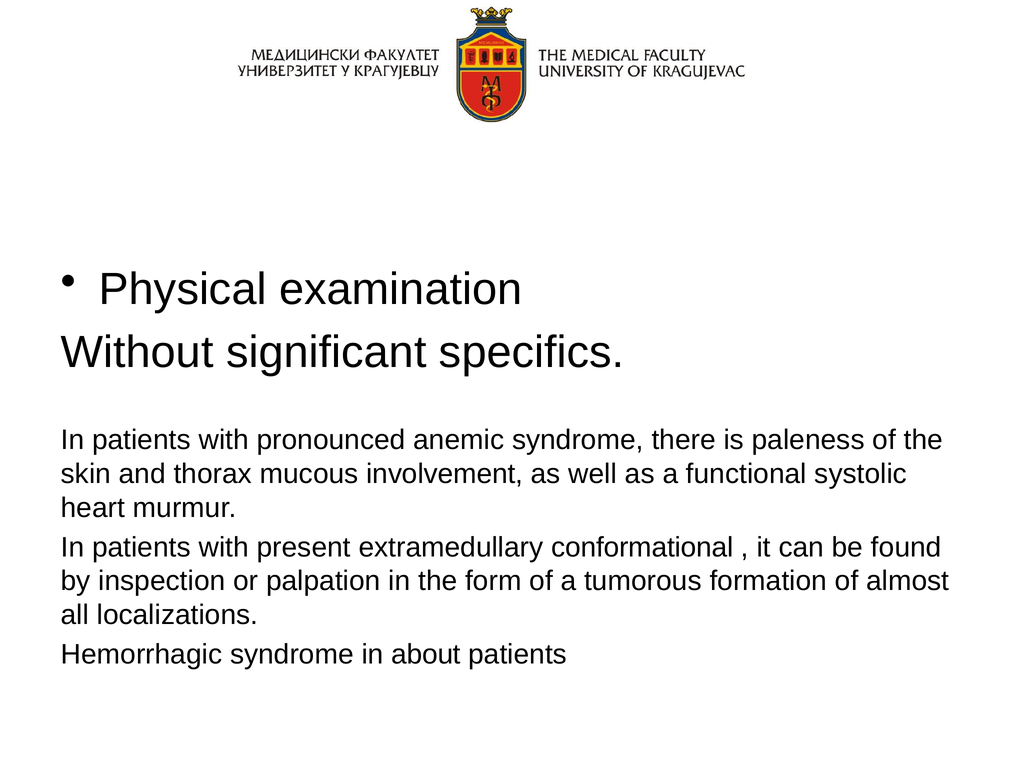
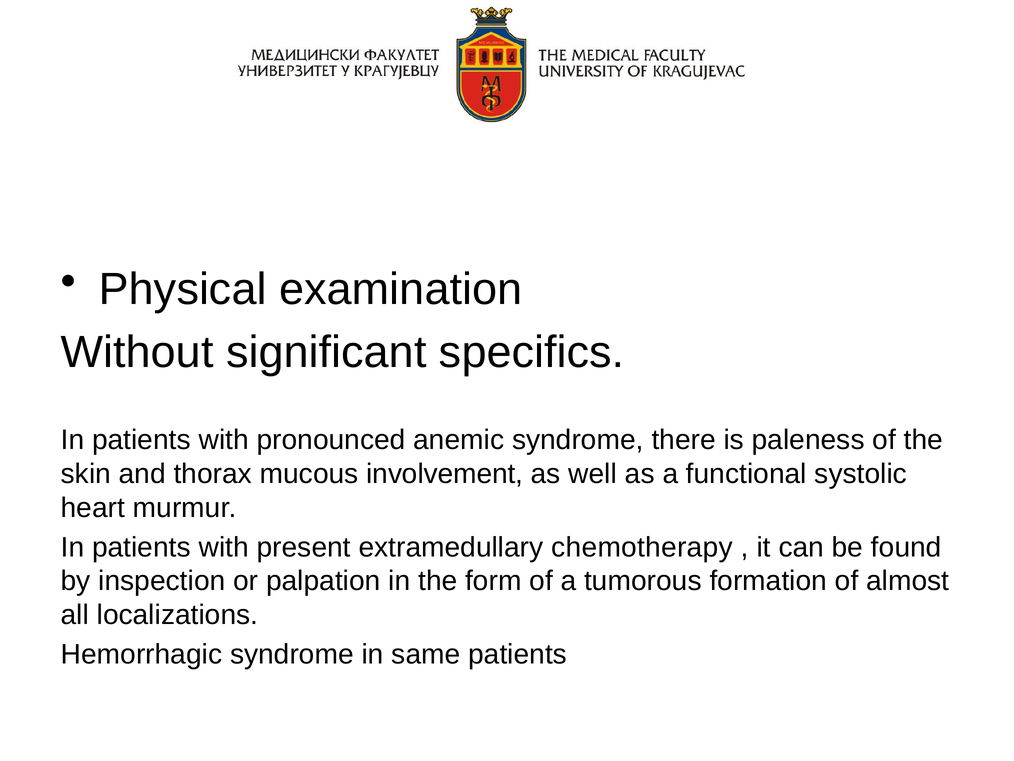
conformational: conformational -> chemotherapy (642, 547)
about: about -> same (426, 654)
